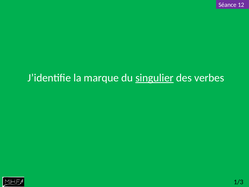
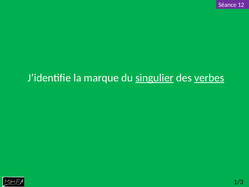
verbes underline: none -> present (209, 78)
